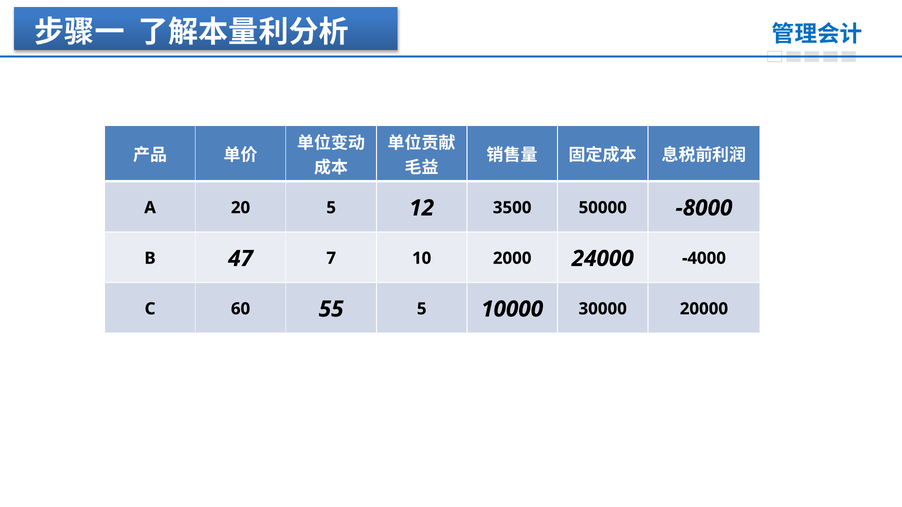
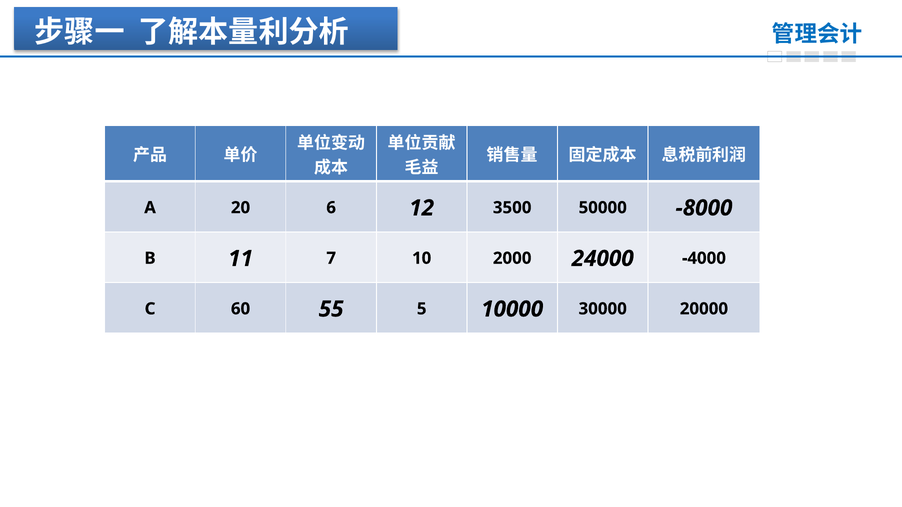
20 5: 5 -> 6 (331, 208)
47: 47 -> 11 (241, 259)
